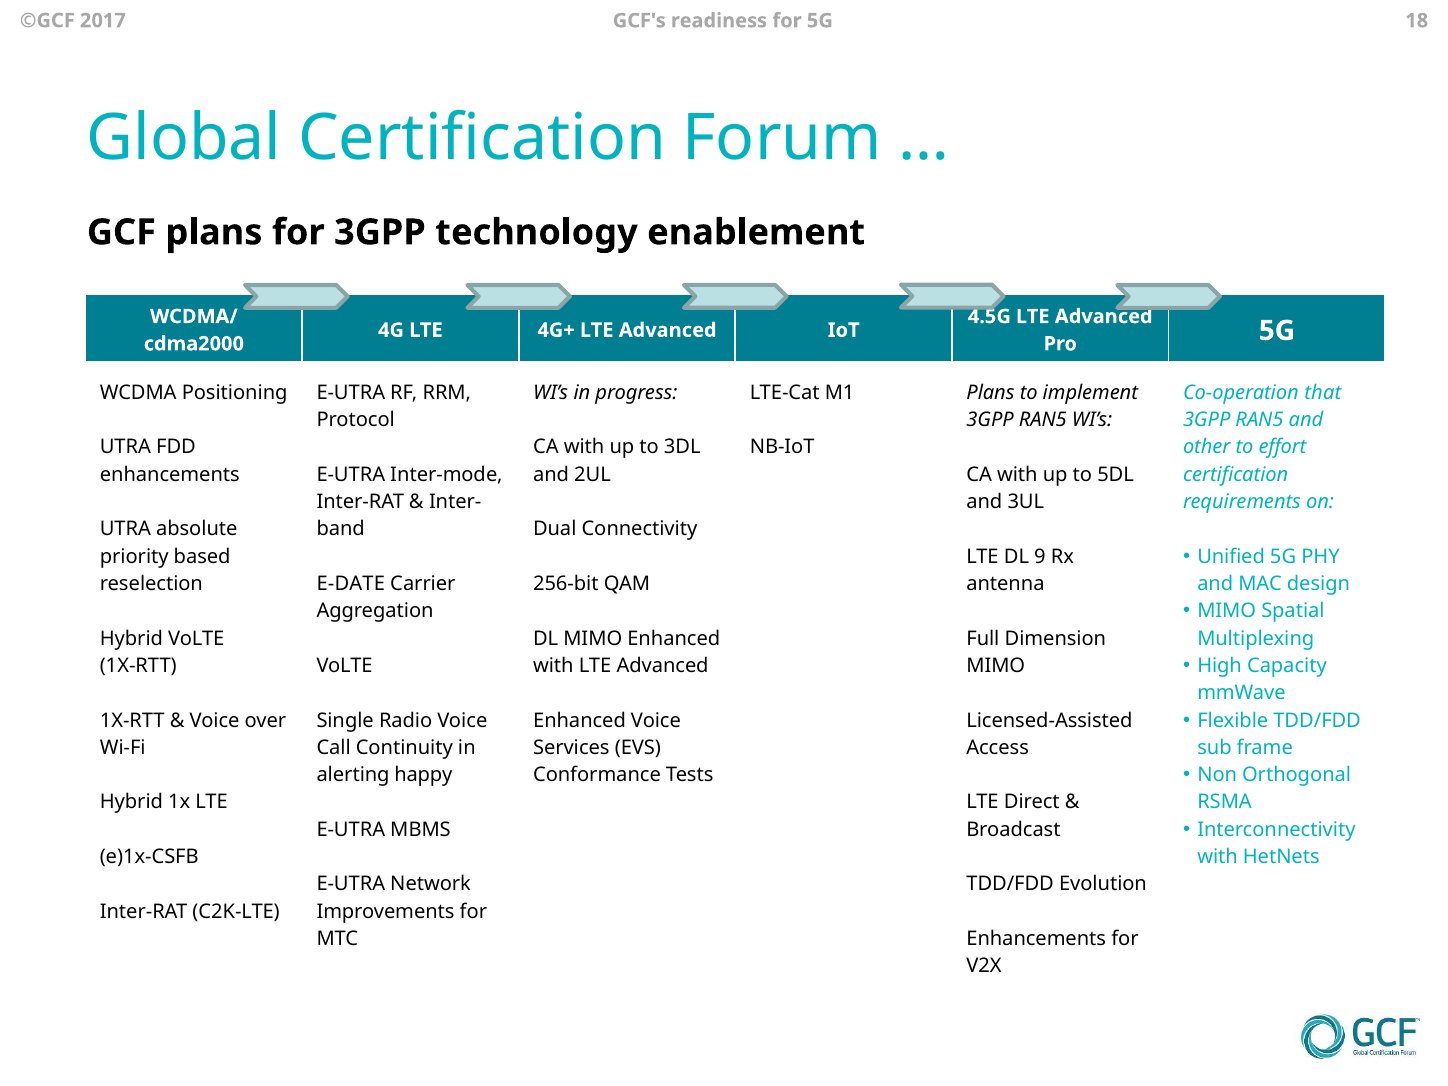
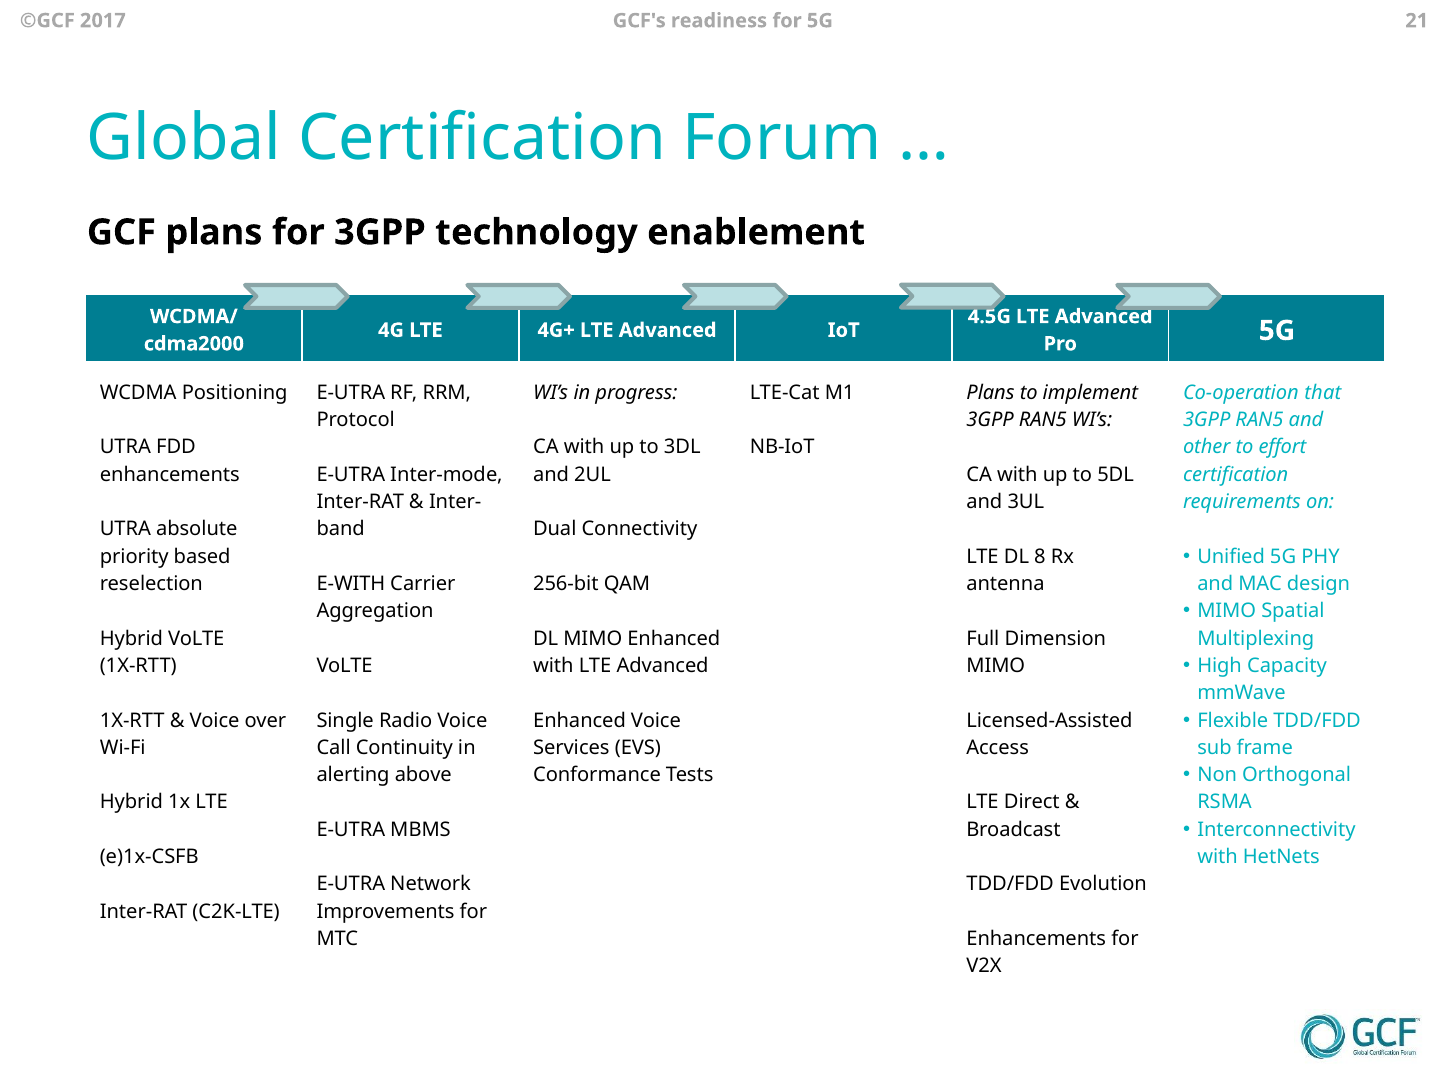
18: 18 -> 21 (1417, 21)
9: 9 -> 8 (1040, 557)
E-DATE: E-DATE -> E-WITH (351, 584)
happy: happy -> above (423, 775)
